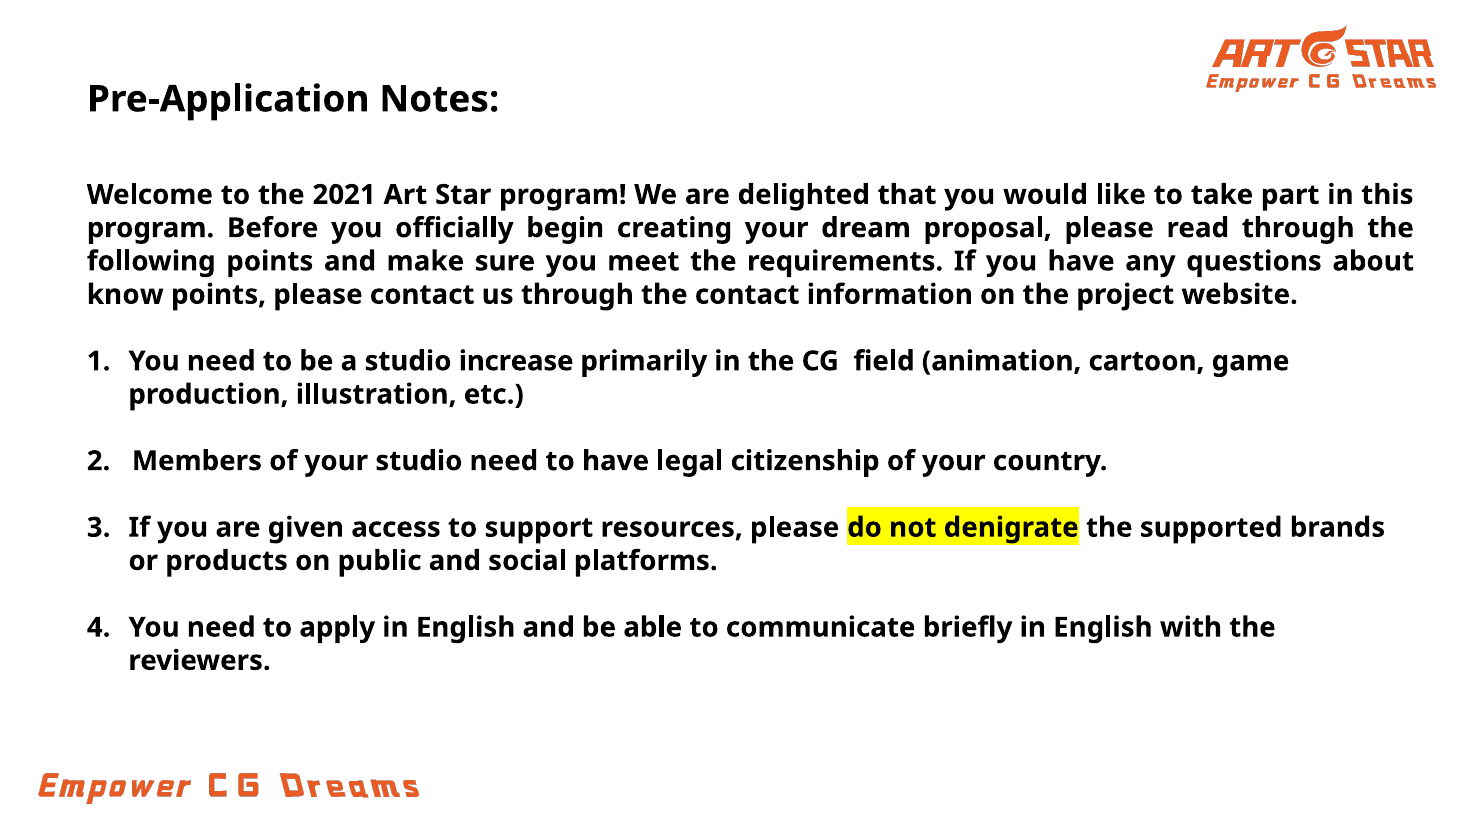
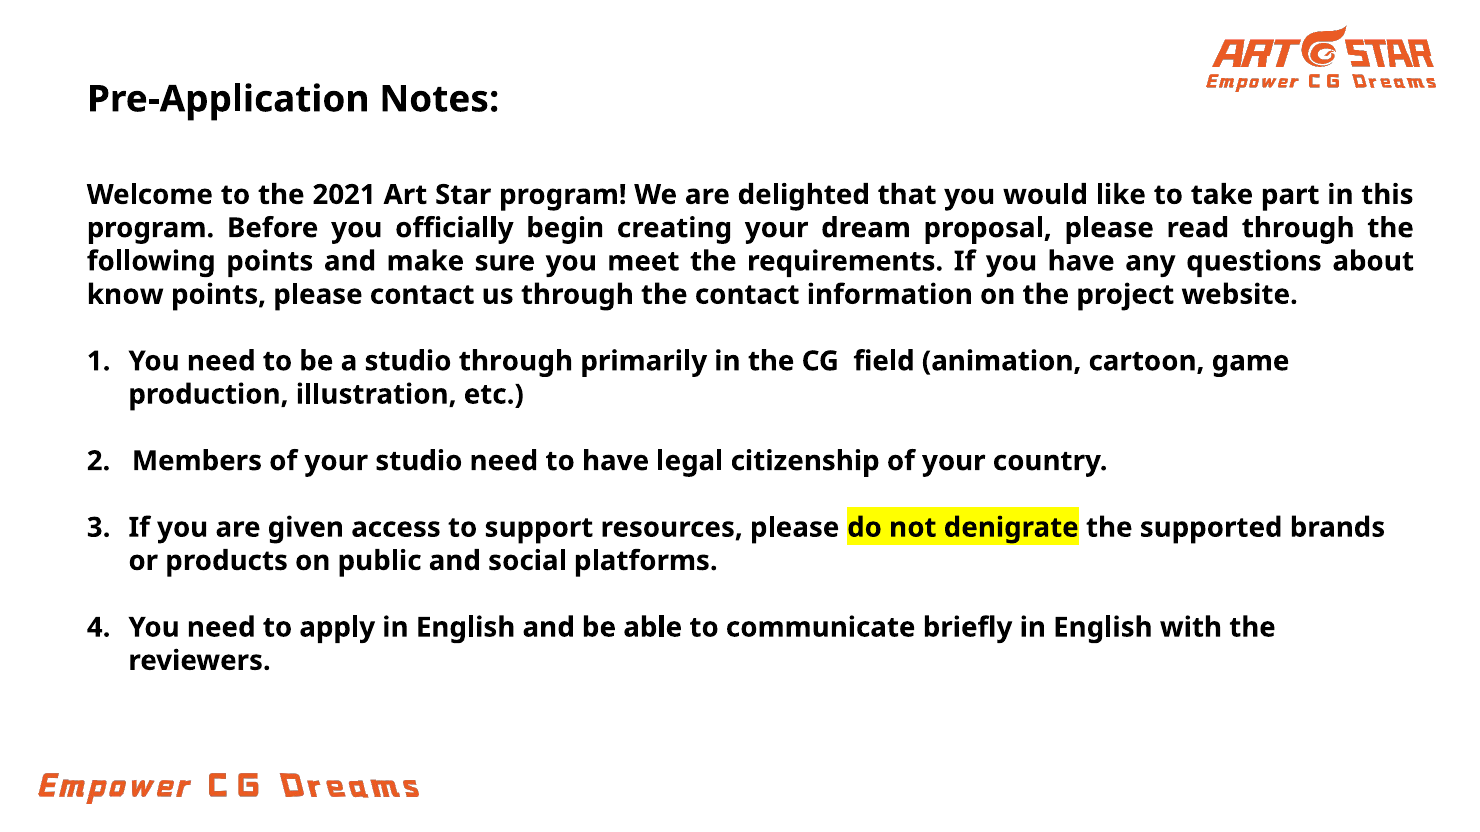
studio increase: increase -> through (516, 361)
